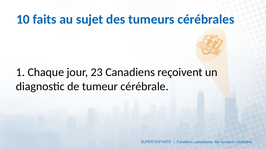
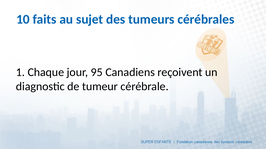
23: 23 -> 95 (97, 73)
